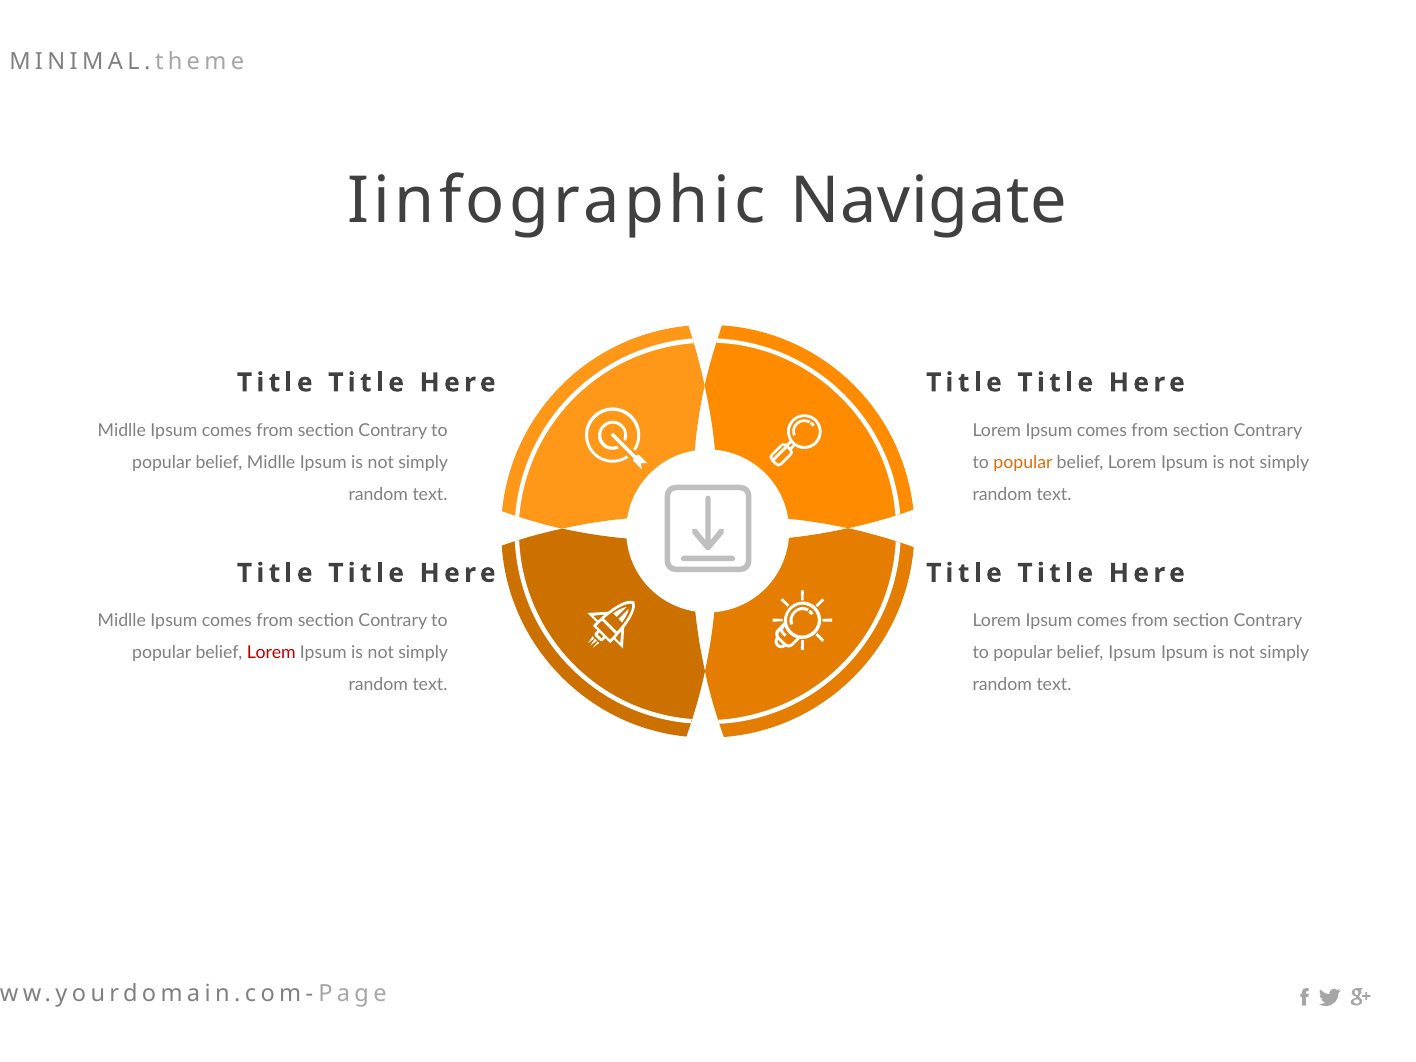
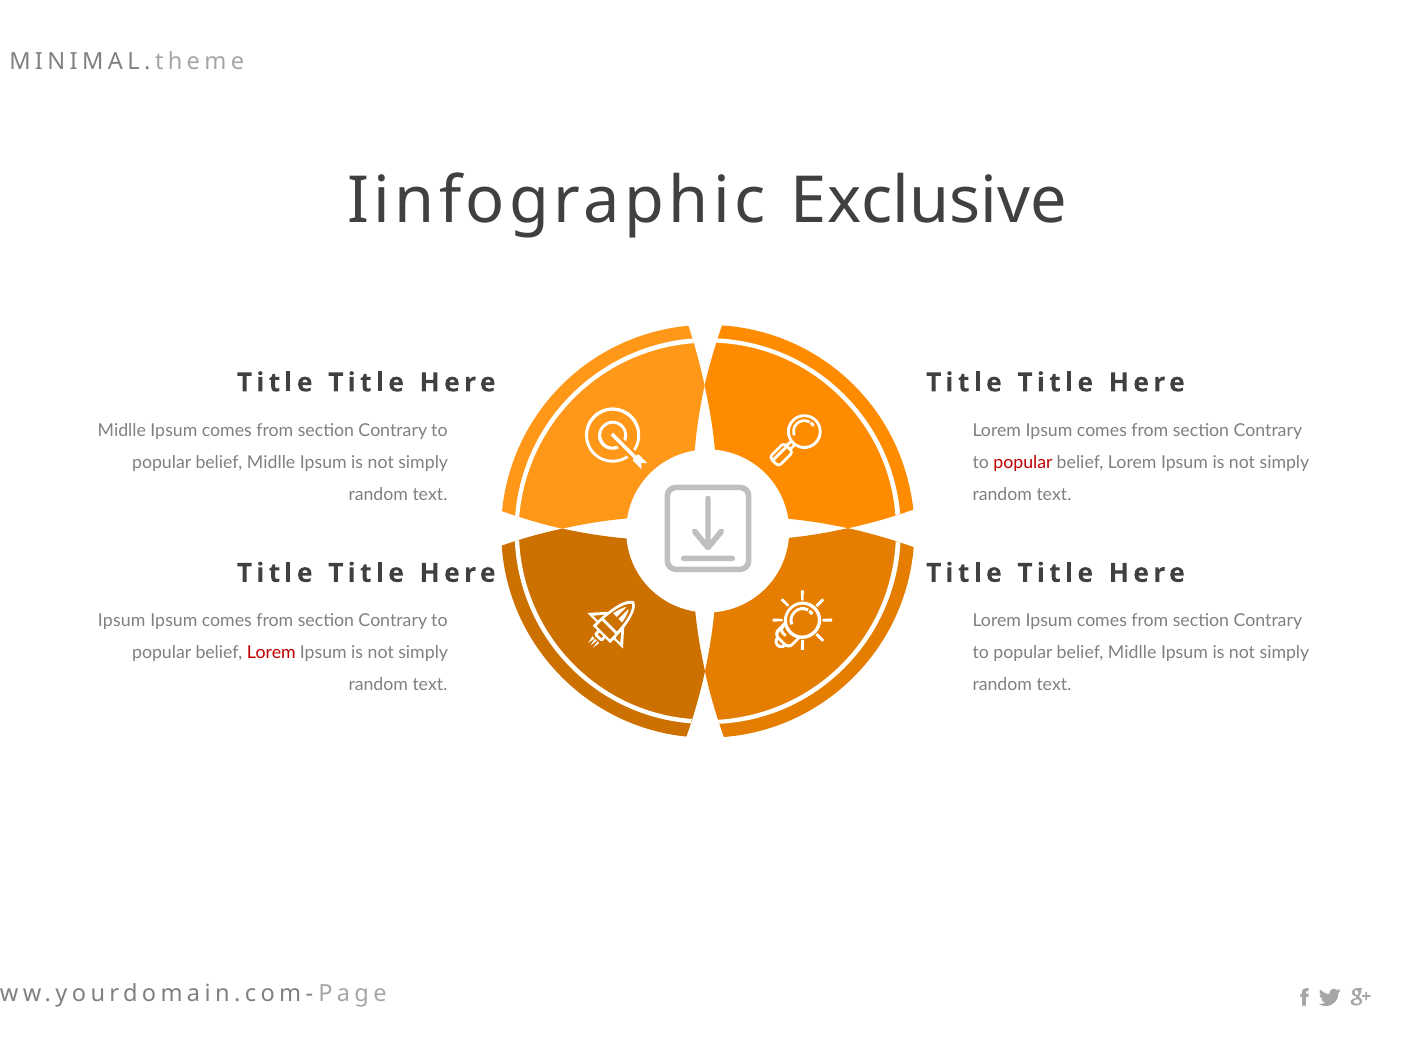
Navigate: Navigate -> Exclusive (929, 201)
popular colour: orange -> red (1023, 462)
Midlle: Midlle -> Ipsum (122, 621)
Ipsum: Ipsum -> Midlle (1132, 653)
